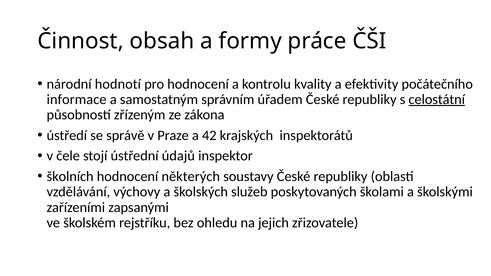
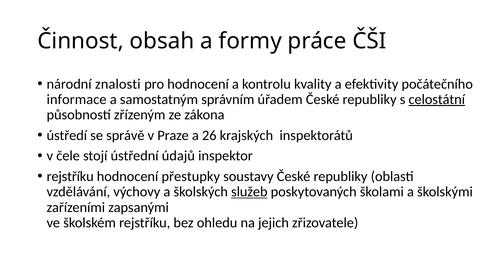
hodnotí: hodnotí -> znalosti (118, 84)
42: 42 -> 26 (209, 135)
školních: školních -> rejstříku (70, 177)
některých: některých -> přestupky (191, 177)
služeb underline: none -> present (249, 192)
